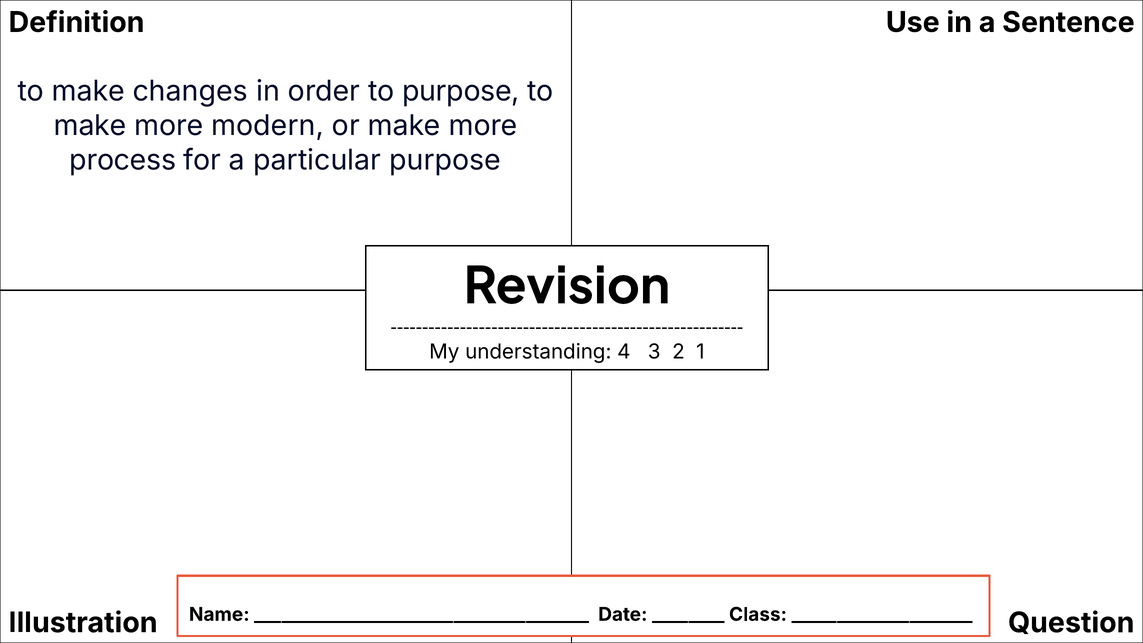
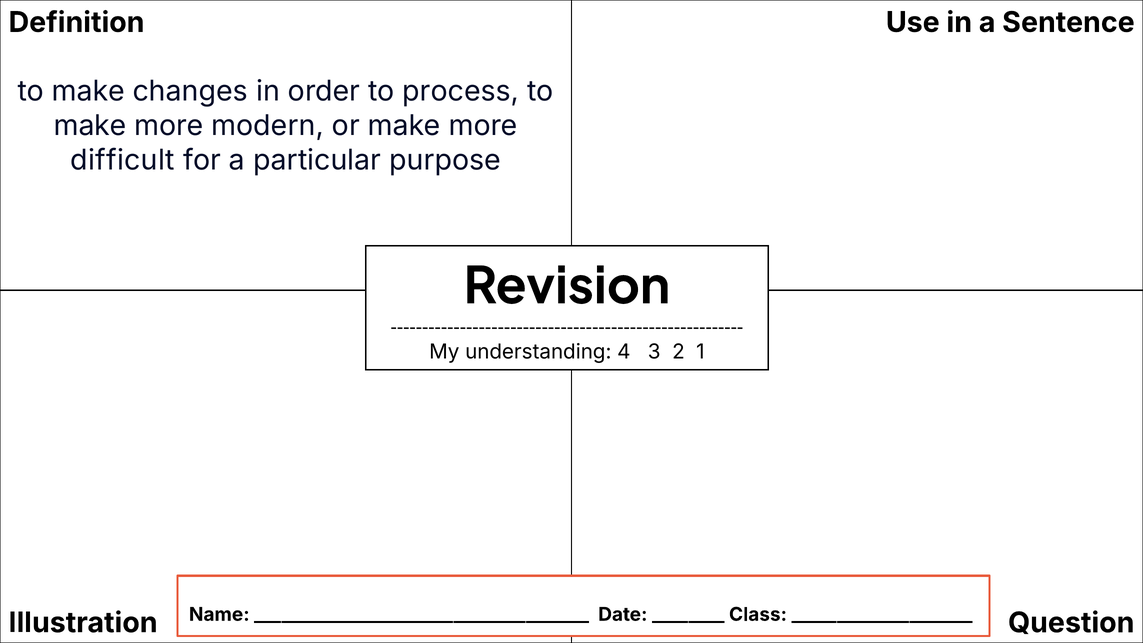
to purpose: purpose -> process (461, 91)
process: process -> difficult (123, 160)
